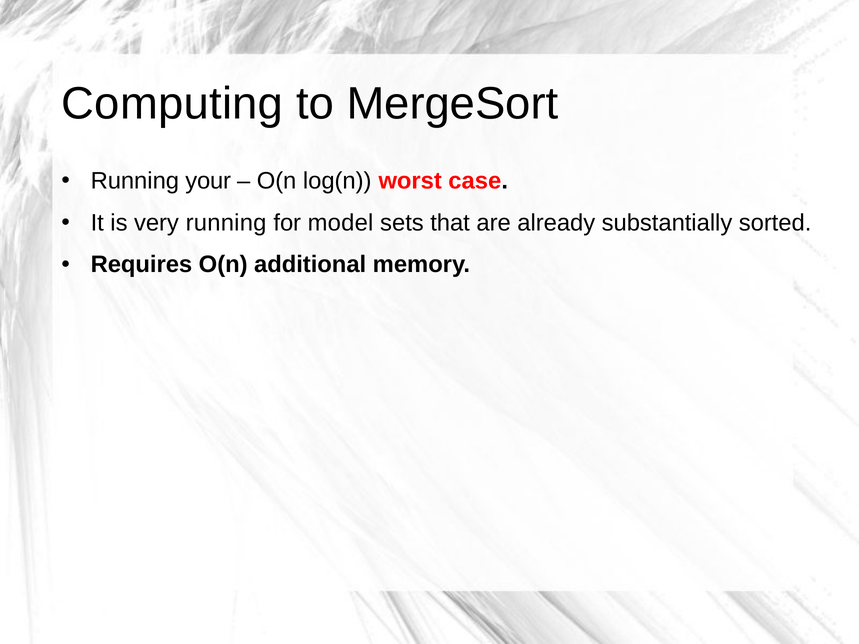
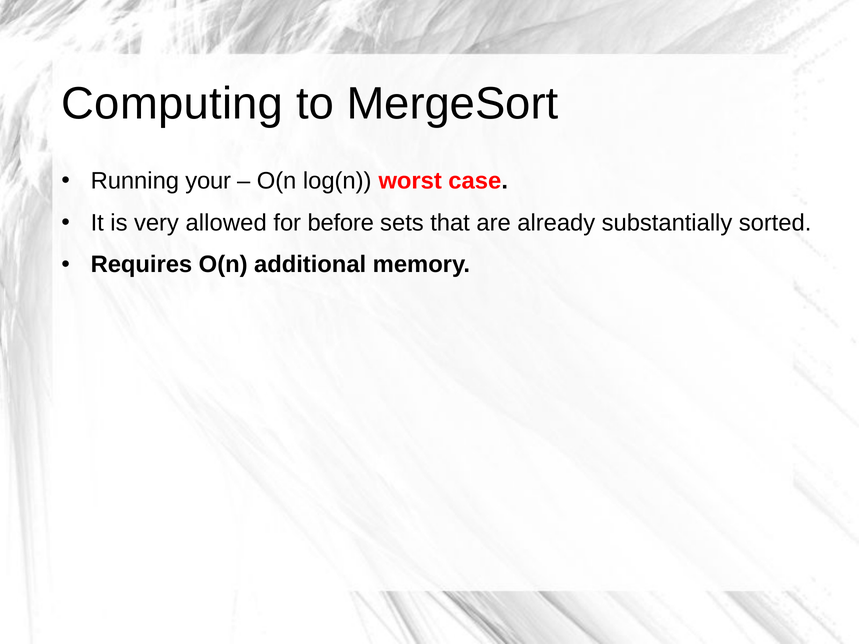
very running: running -> allowed (226, 223)
model: model -> before (341, 223)
